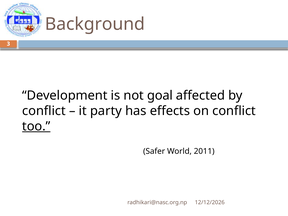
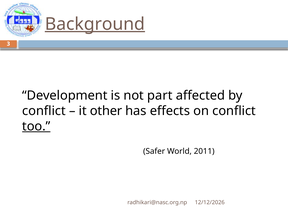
Background underline: none -> present (95, 24)
goal: goal -> part (160, 96)
party: party -> other (106, 111)
